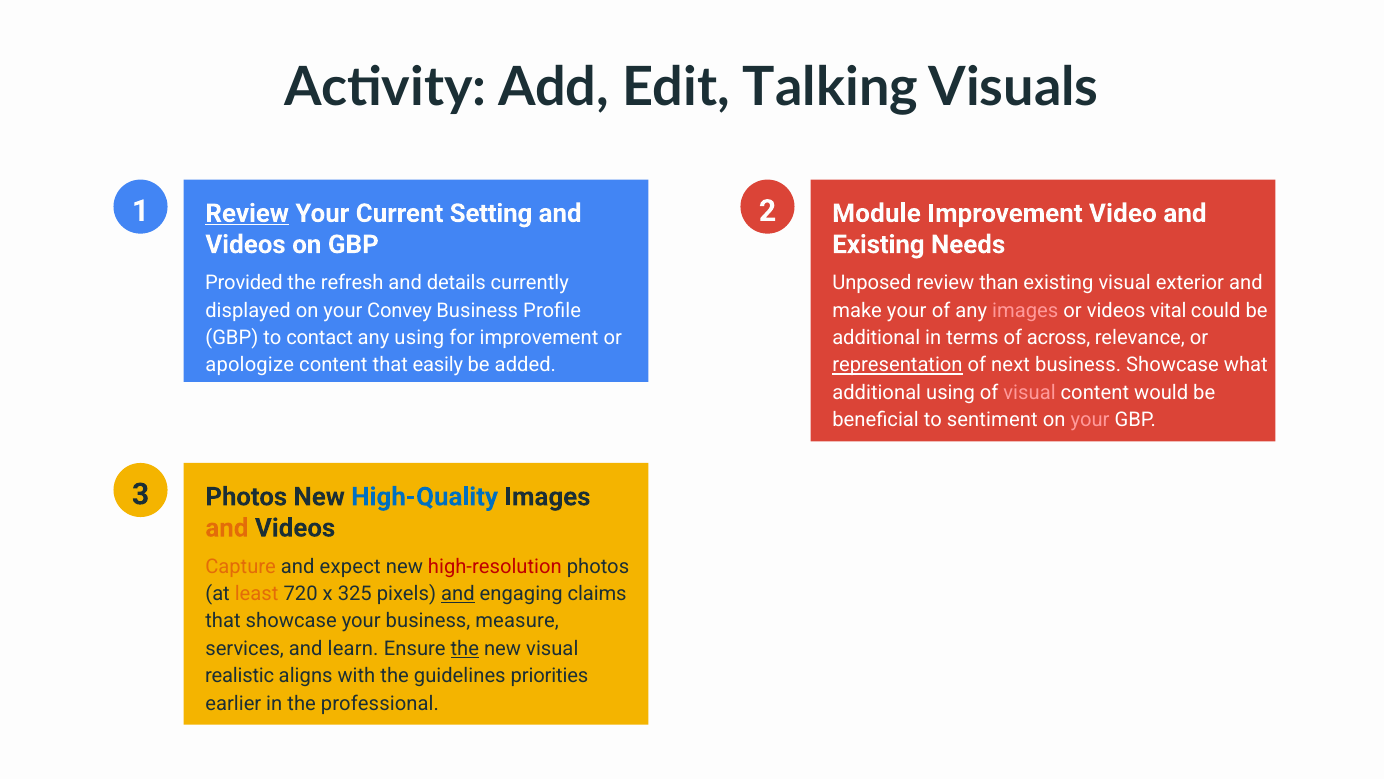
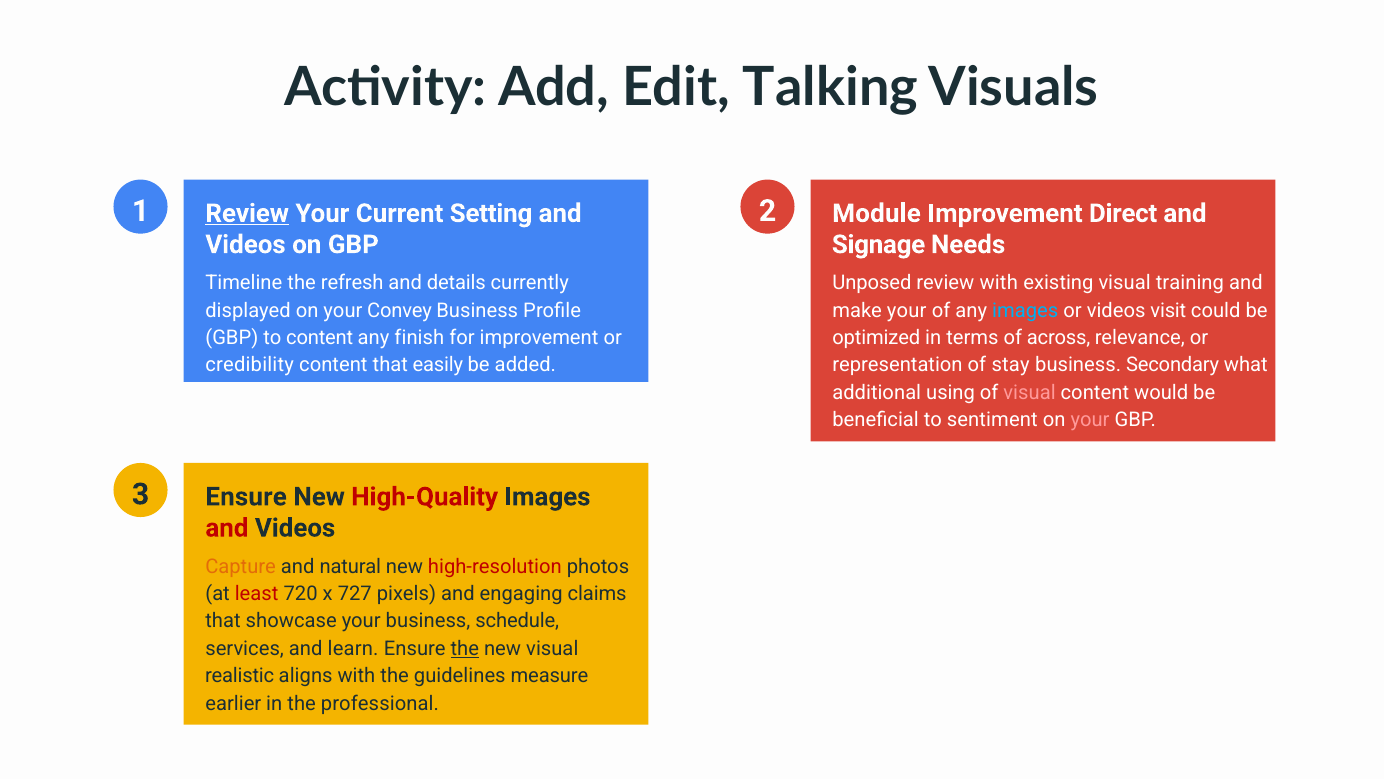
Video: Video -> Direct (1123, 213)
Existing: Existing -> Signage (879, 244)
Provided: Provided -> Timeline (244, 283)
review than: than -> with (999, 283)
exterior: exterior -> training (1190, 283)
images colour: pink -> light blue (1025, 310)
vital: vital -> visit (1168, 310)
to contact: contact -> content (320, 338)
any using: using -> finish (419, 338)
additional: additional -> optimized (876, 338)
apologize: apologize -> credibility (250, 365)
representation underline: present -> none (897, 365)
next: next -> stay (1011, 365)
business Showcase: Showcase -> Secondary (1173, 365)
3 Photos: Photos -> Ensure (246, 496)
High-Quality colour: blue -> red (425, 496)
and colour: orange -> red (227, 528)
expect: expect -> natural (350, 566)
least colour: orange -> red (257, 594)
325: 325 -> 727 (355, 594)
and underline: present -> none (458, 594)
measure: measure -> schedule (517, 621)
priorities: priorities -> measure (549, 676)
